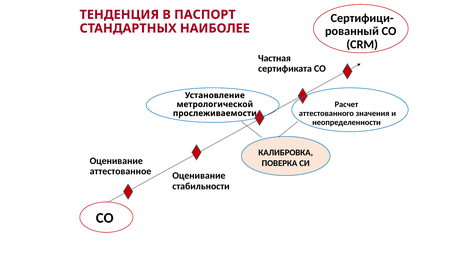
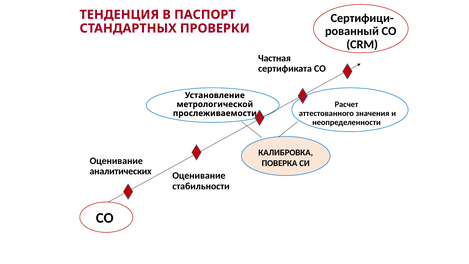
НАИБОЛЕЕ: НАИБОЛЕЕ -> ПРОВЕРКИ (215, 28)
аттестованное: аттестованное -> аналитических (121, 171)
